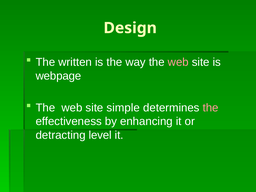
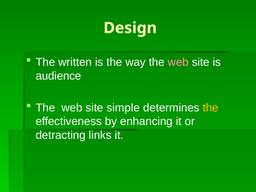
webpage: webpage -> audience (58, 76)
the colour: pink -> yellow (211, 108)
level: level -> links (100, 135)
